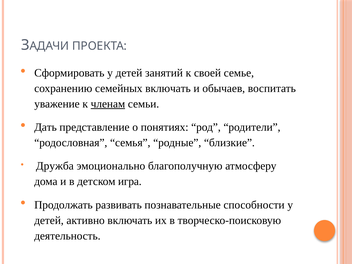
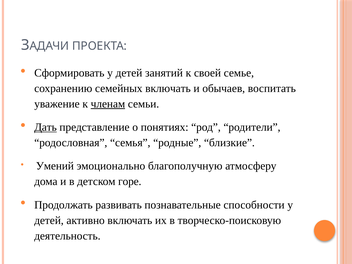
Дать underline: none -> present (46, 127)
Дружба: Дружба -> Умений (55, 166)
игра: игра -> горе (130, 181)
